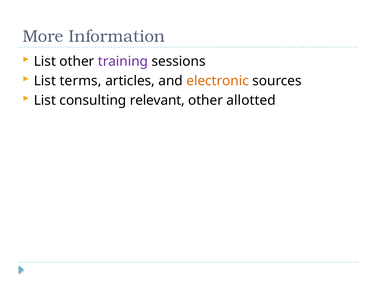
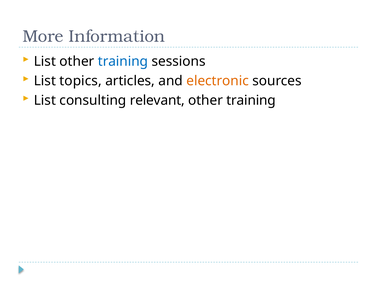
training colour: purple -> blue (123, 61)
terms: terms -> topics (81, 81)
allotted: allotted -> training (251, 100)
